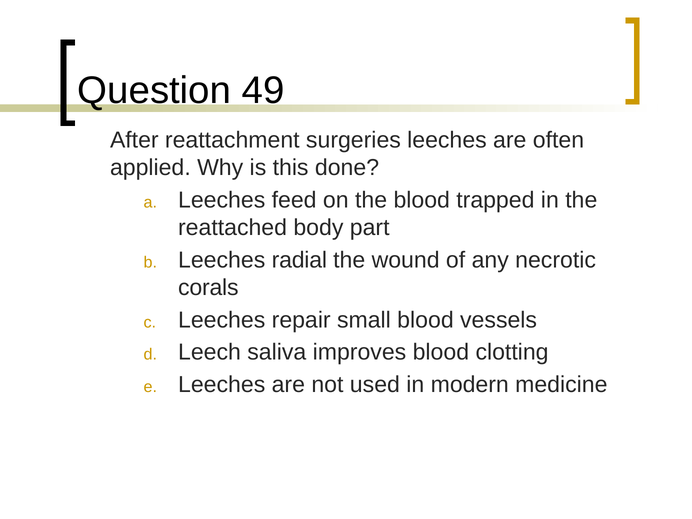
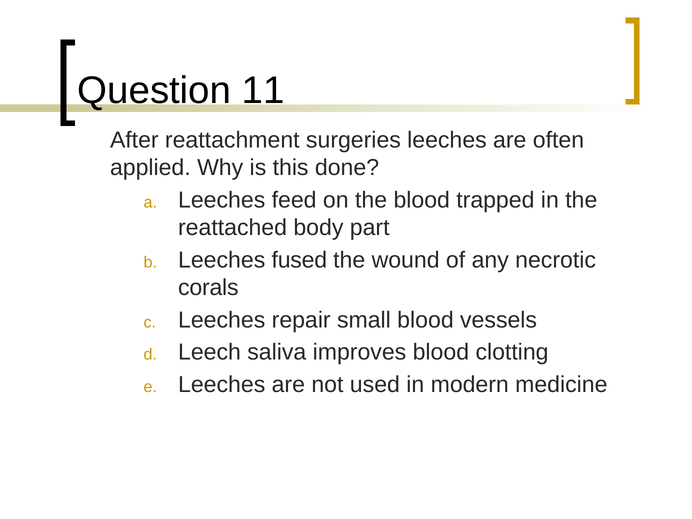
49: 49 -> 11 (263, 90)
radial: radial -> fused (299, 260)
